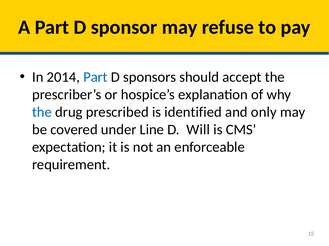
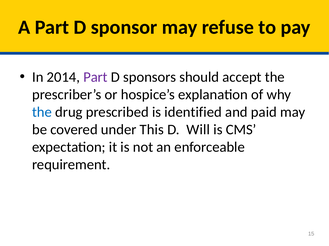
Part colour: blue -> purple (95, 77)
only: only -> paid (264, 112)
Line: Line -> This (152, 130)
